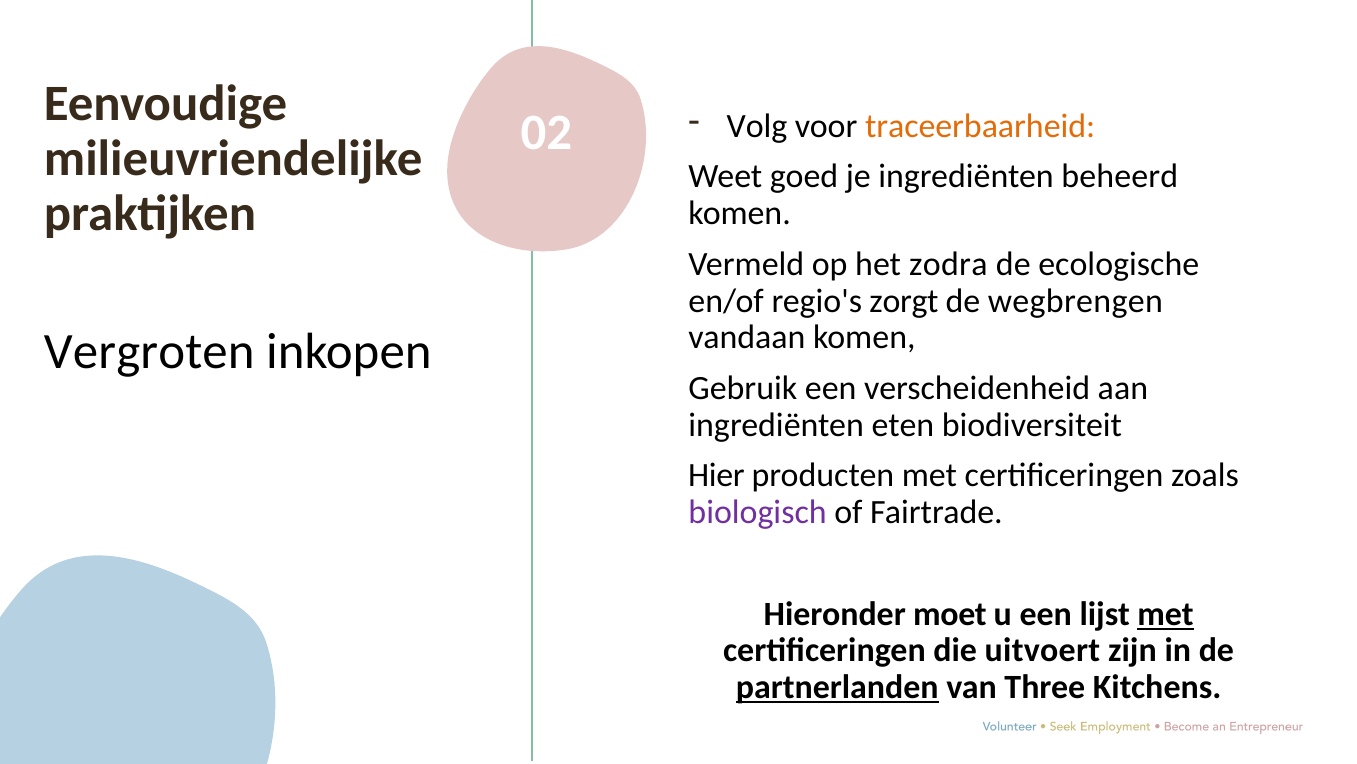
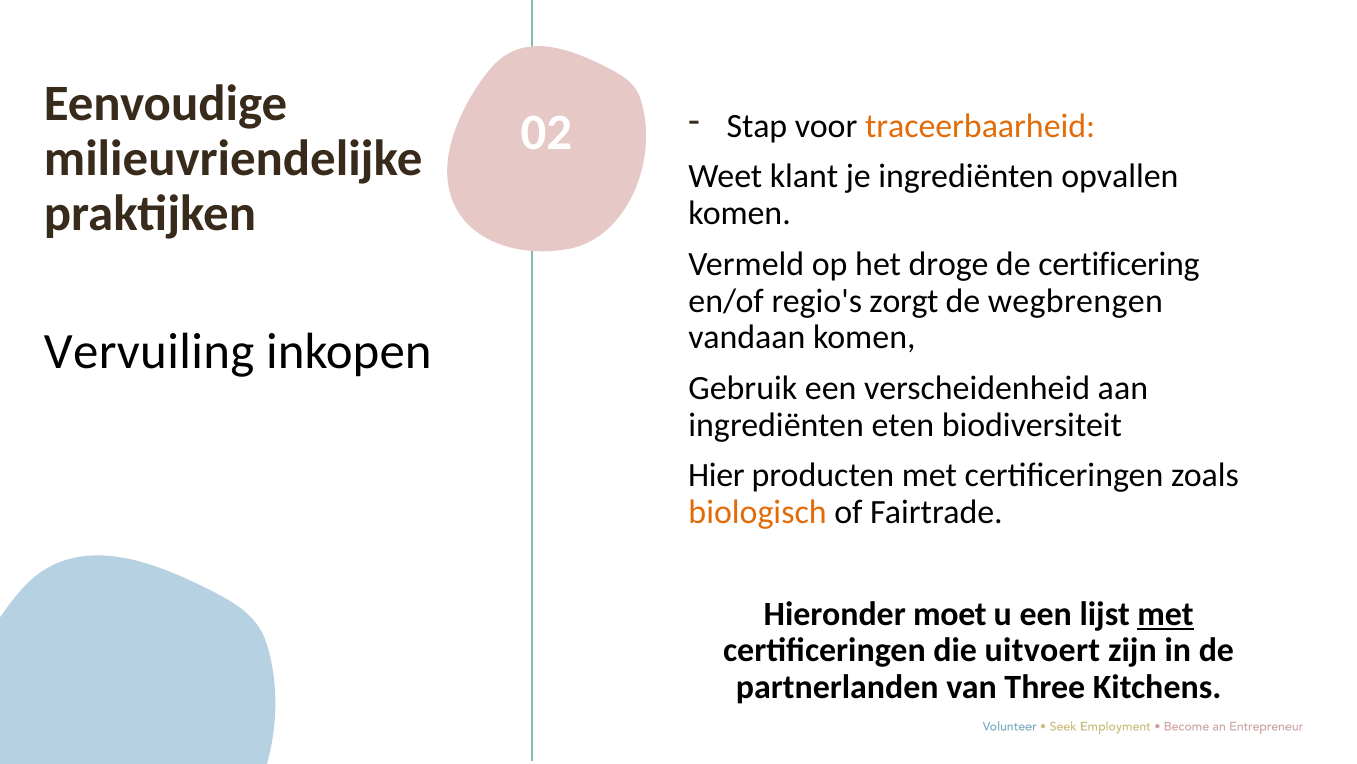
Volg: Volg -> Stap (757, 126)
goed: goed -> klant (804, 177)
beheerd: beheerd -> opvallen (1120, 177)
zodra: zodra -> droge (949, 264)
ecologische: ecologische -> certificering (1119, 264)
Vergroten: Vergroten -> Vervuiling (149, 352)
biologisch colour: purple -> orange (758, 512)
partnerlanden underline: present -> none (837, 687)
